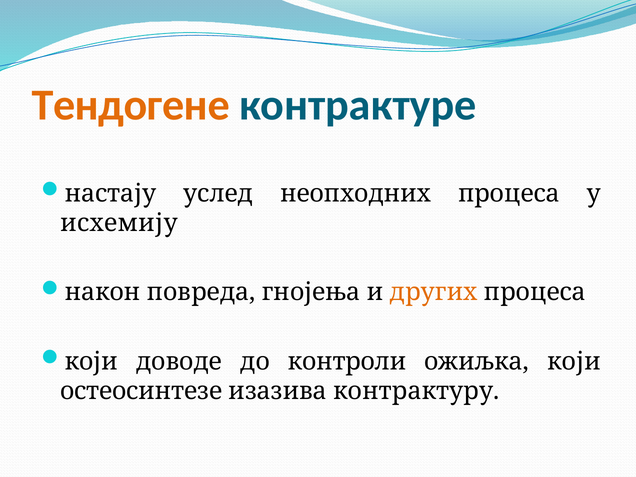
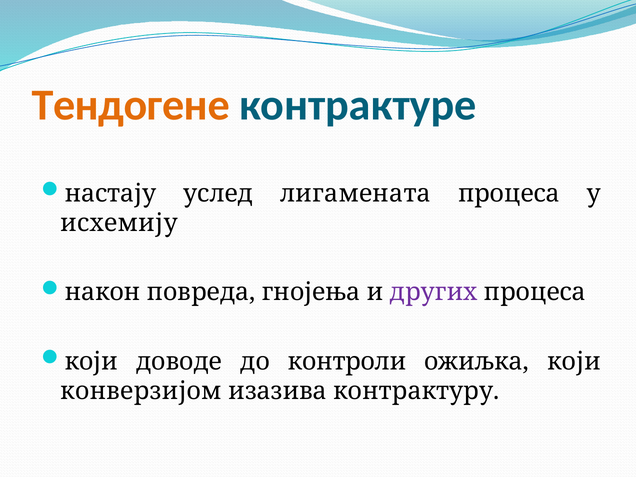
неопходних: неопходних -> лигамената (356, 194)
других colour: orange -> purple (434, 292)
остеосинтезе: остеосинтезе -> конверзијом (141, 391)
